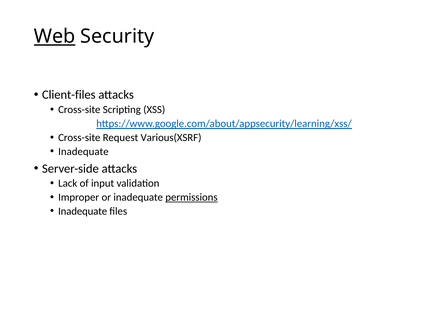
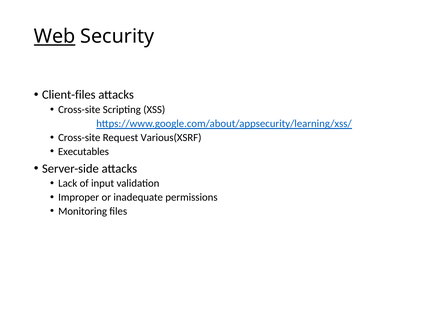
Inadequate: Inadequate -> Executables (83, 152)
permissions underline: present -> none (191, 197)
Inadequate: Inadequate -> Monitoring (83, 211)
